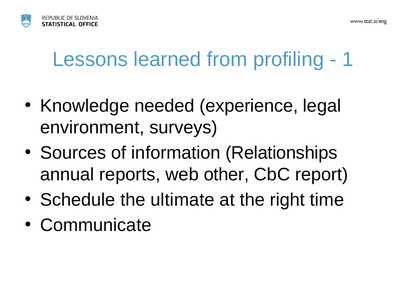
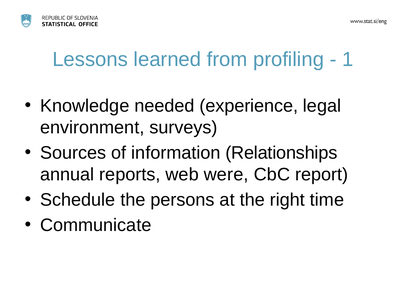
other: other -> were (226, 174)
ultimate: ultimate -> persons (183, 199)
